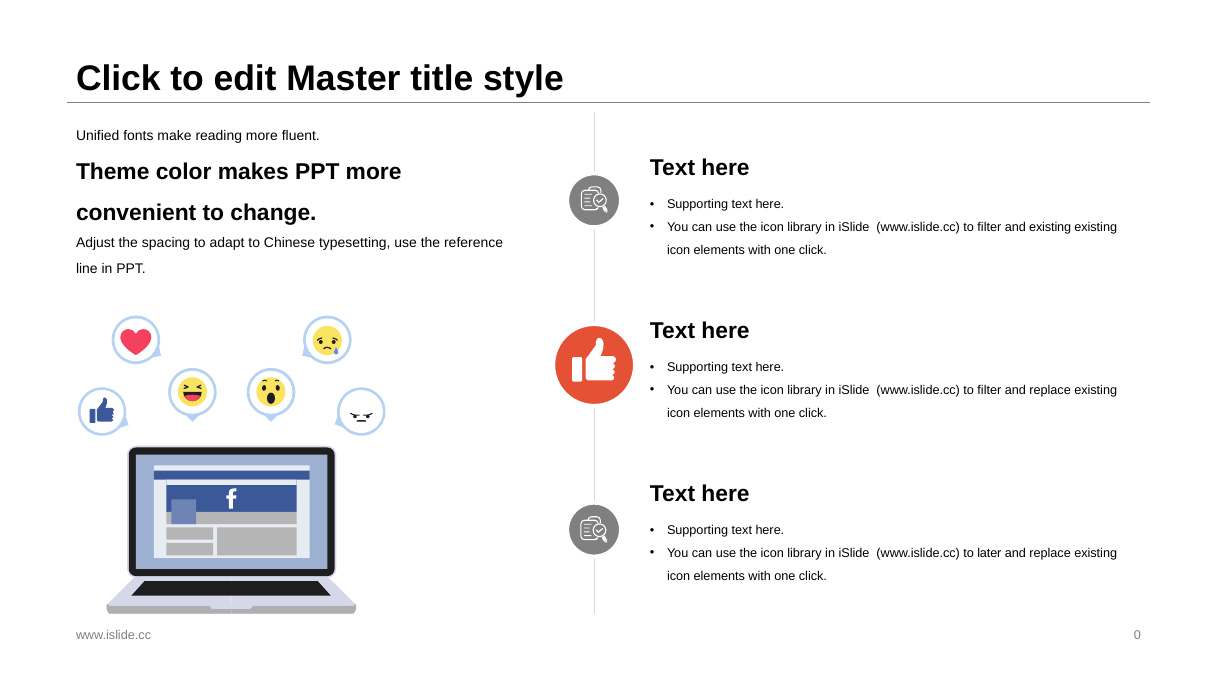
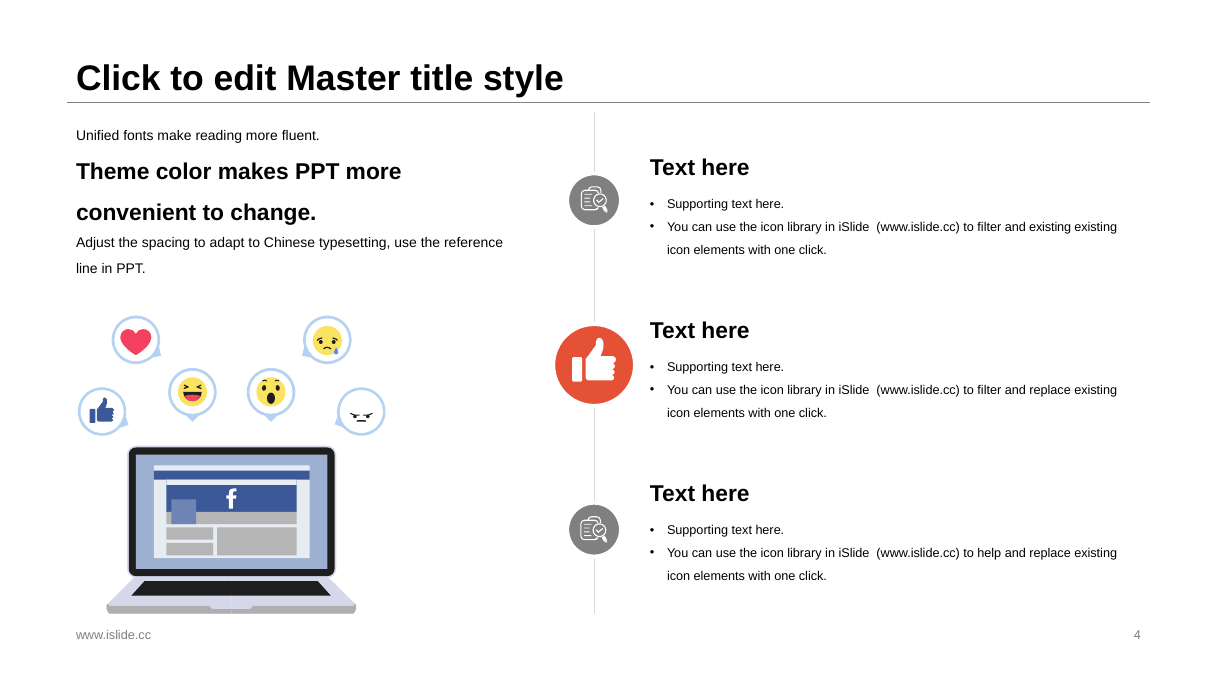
later: later -> help (989, 553)
0: 0 -> 4 (1137, 635)
